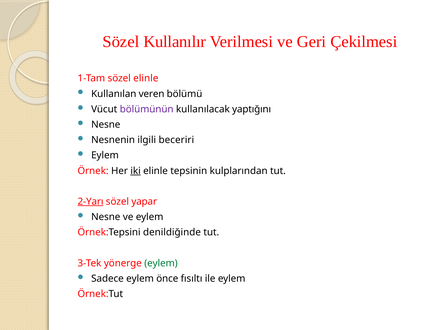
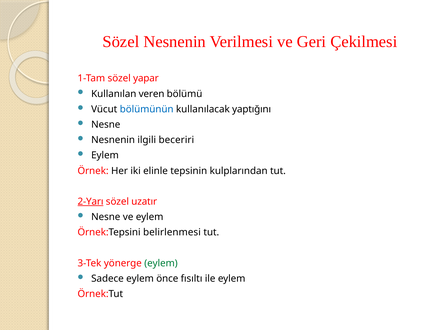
Sözel Kullanılır: Kullanılır -> Nesnenin (175, 42)
sözel elinle: elinle -> yapar (146, 79)
bölümünün colour: purple -> blue (147, 109)
iki underline: present -> none (136, 171)
yapar: yapar -> uzatır (144, 202)
denildiğinde: denildiğinde -> belirlenmesi (172, 233)
